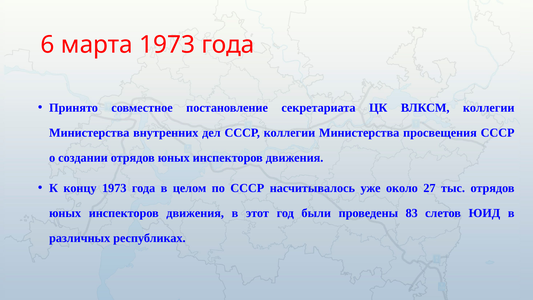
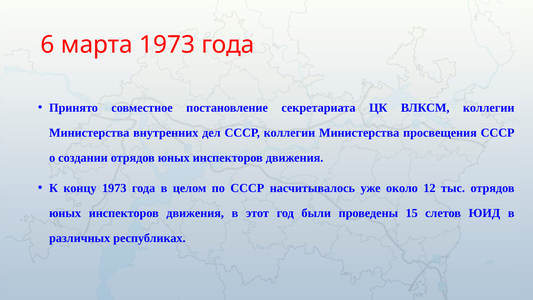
27: 27 -> 12 (429, 188)
83: 83 -> 15 (412, 213)
